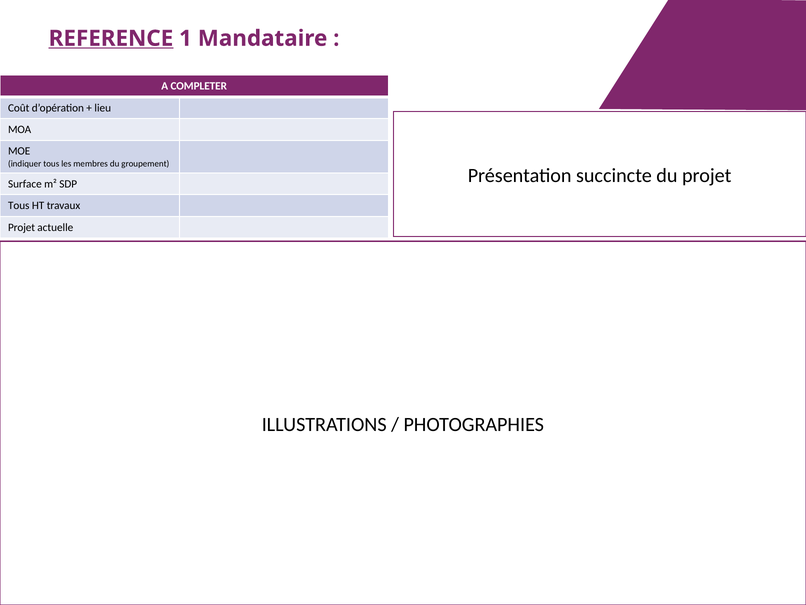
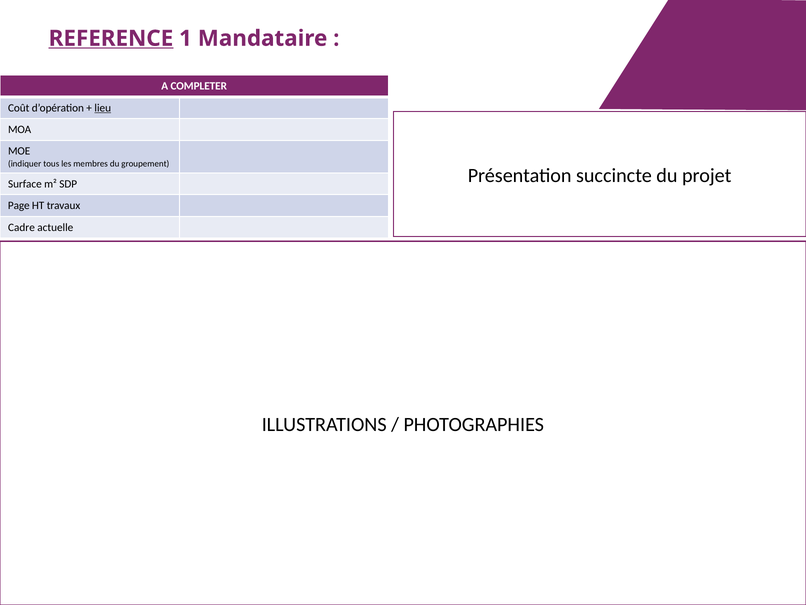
lieu underline: none -> present (103, 108)
Tous: Tous -> Page (19, 205)
Projet: Projet -> Cadre (21, 227)
